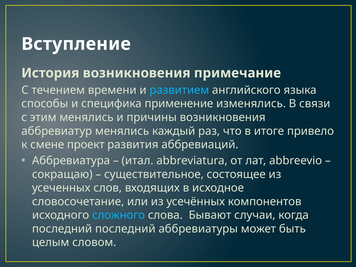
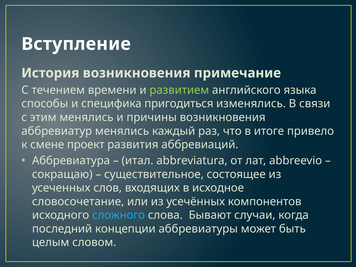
развитием colour: light blue -> light green (179, 90)
применение: применение -> пригодиться (179, 104)
последний последний: последний -> концепции (125, 229)
